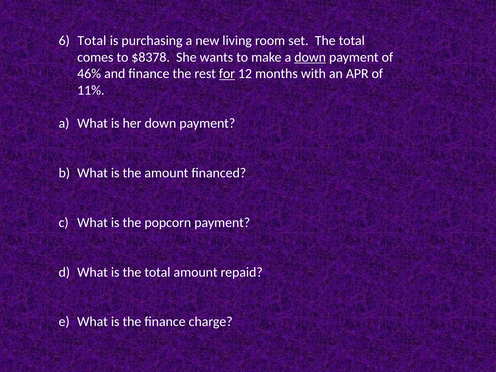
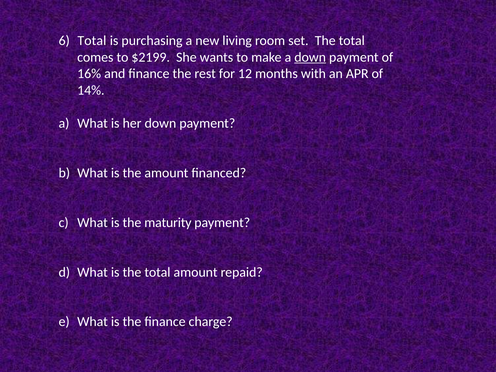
$8378: $8378 -> $2199 (151, 57)
46%: 46% -> 16% (89, 74)
for underline: present -> none (227, 74)
11%: 11% -> 14% (91, 90)
popcorn: popcorn -> maturity (168, 223)
